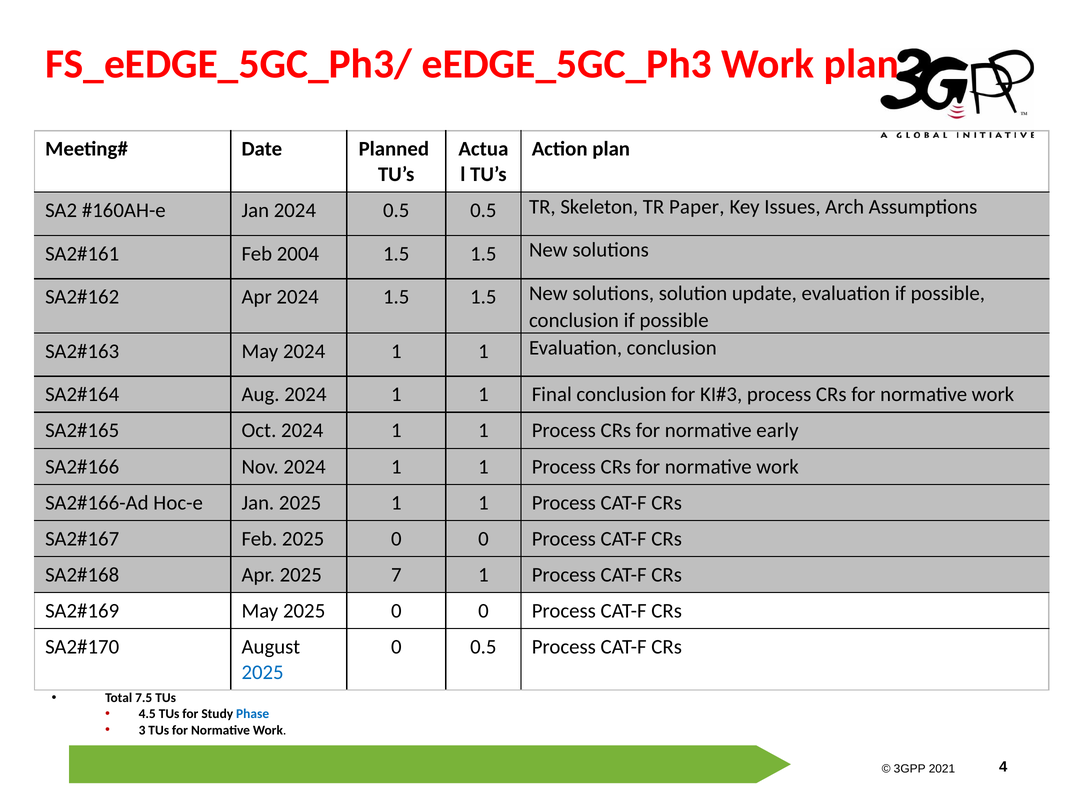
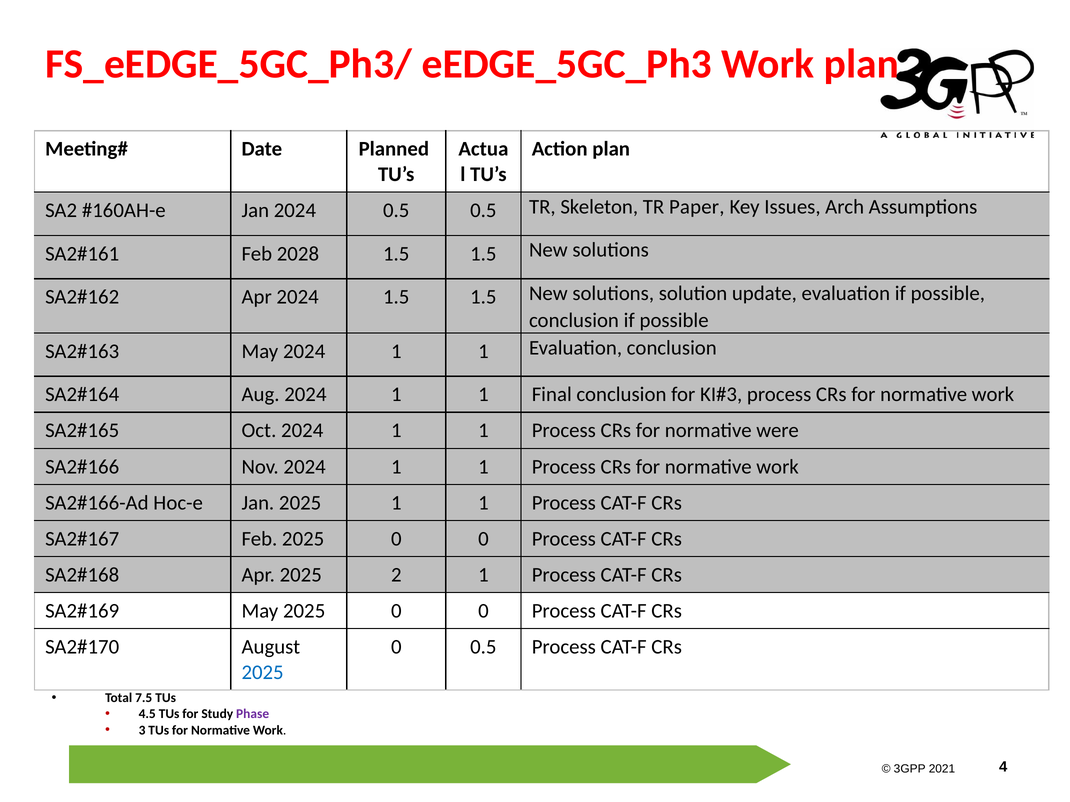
2004: 2004 -> 2028 (298, 254)
early: early -> were (778, 431)
7: 7 -> 2 (396, 575)
Phase colour: blue -> purple (253, 714)
